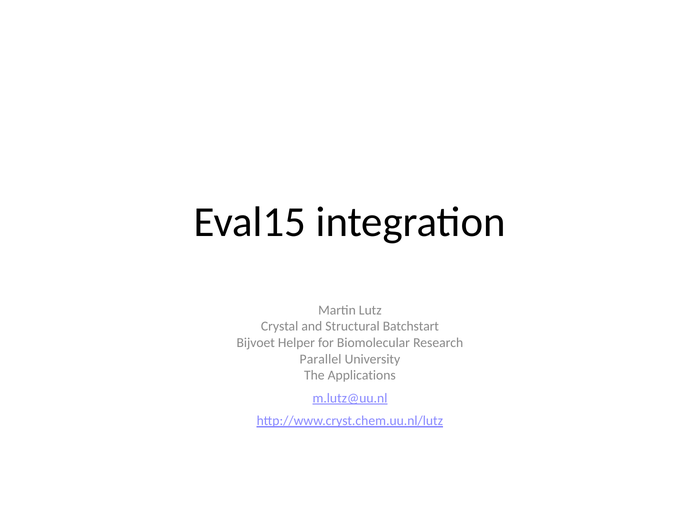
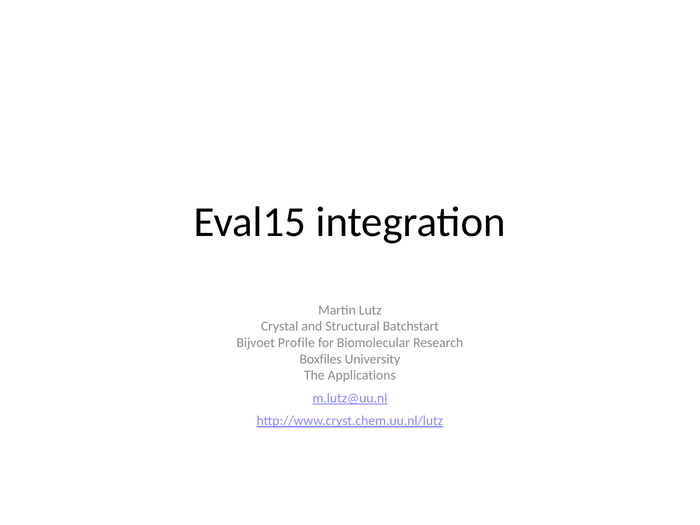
Helper: Helper -> Profile (296, 343)
Parallel: Parallel -> Boxfiles (321, 359)
